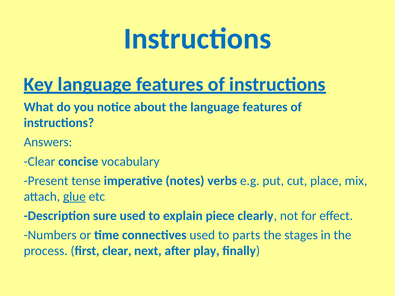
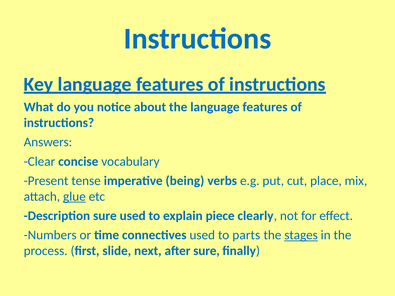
notes: notes -> being (185, 181)
stages underline: none -> present (301, 235)
first clear: clear -> slide (117, 251)
after play: play -> sure (206, 251)
